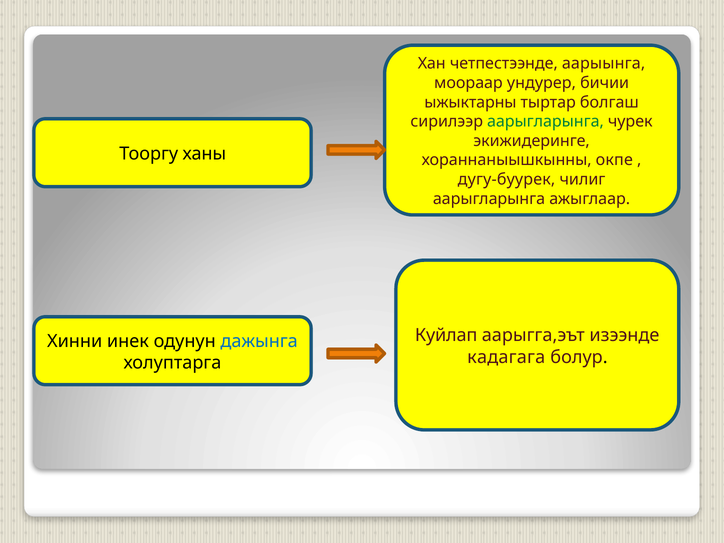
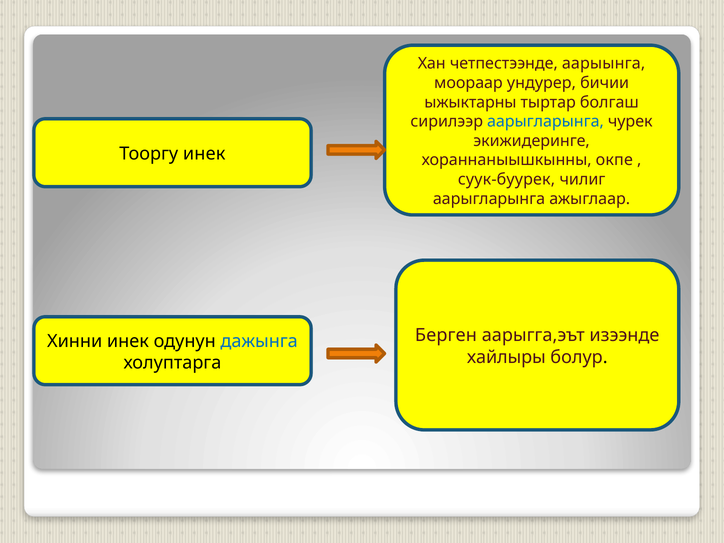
аарыгларынга colour: green -> blue (545, 122)
Тооргу ханы: ханы -> инек (204, 154)
дугу-буурек: дугу-буурек -> суук-буурек (507, 179)
Куйлап: Куйлап -> Берген (446, 335)
кадагага: кадагага -> хайлыры (506, 357)
